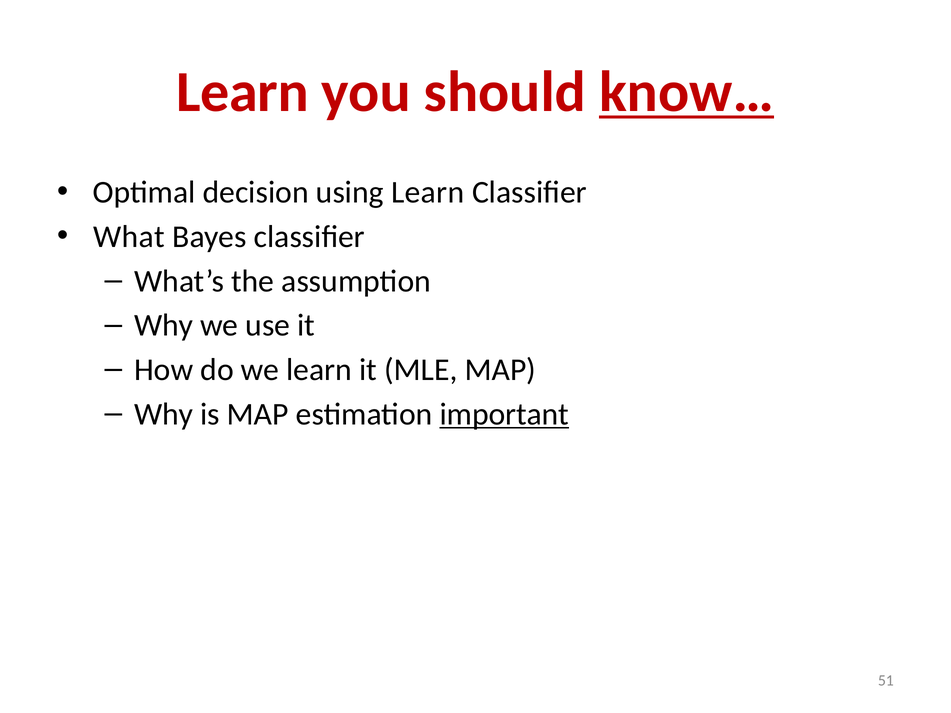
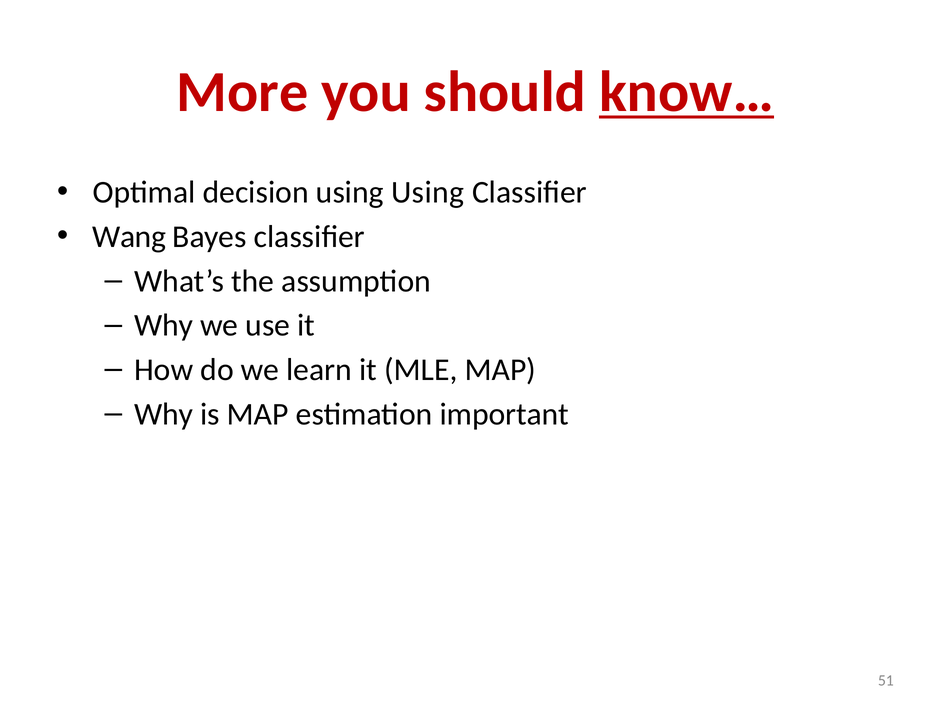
Learn: Learn -> More (242, 92)
using Learn: Learn -> Using (428, 192)
What: What -> Wang (129, 237)
important underline: present -> none (504, 414)
